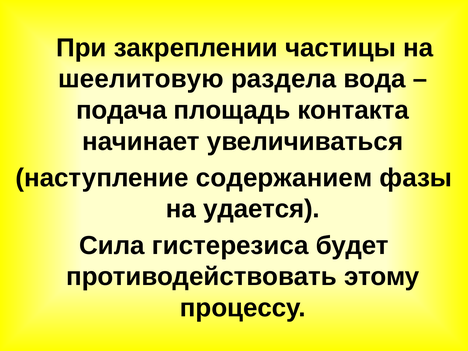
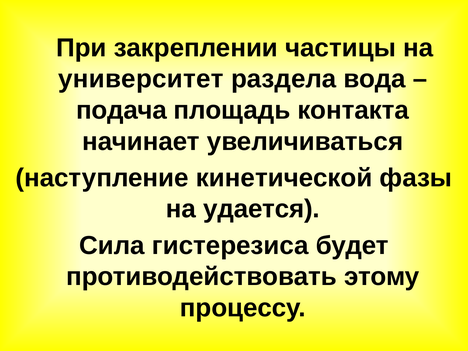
шеелитовую: шеелитовую -> университет (141, 79)
содержанием: содержанием -> кинетической (284, 178)
